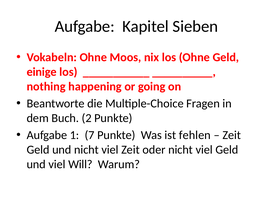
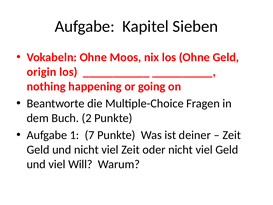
einige: einige -> origin (42, 72)
fehlen: fehlen -> deiner (195, 135)
